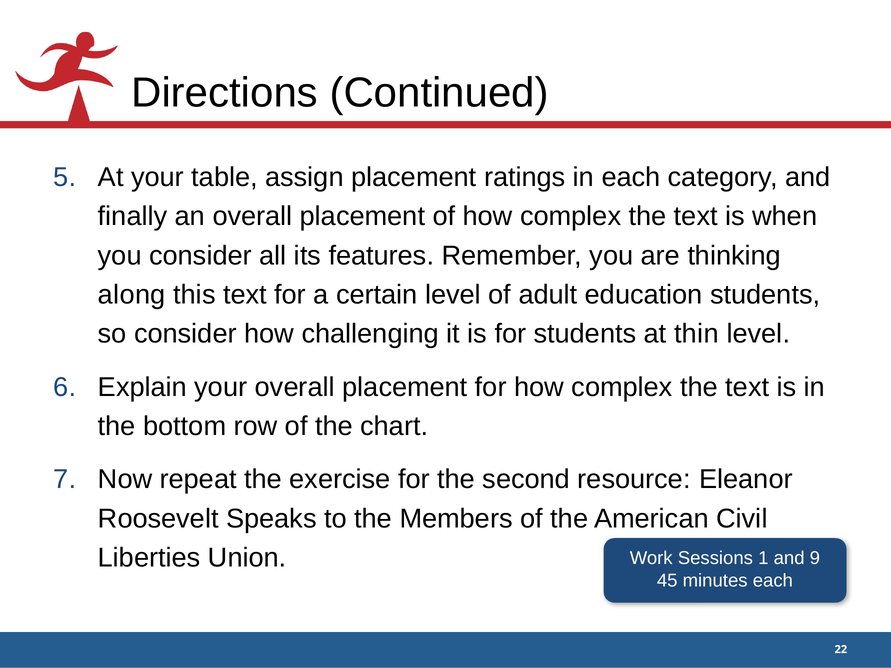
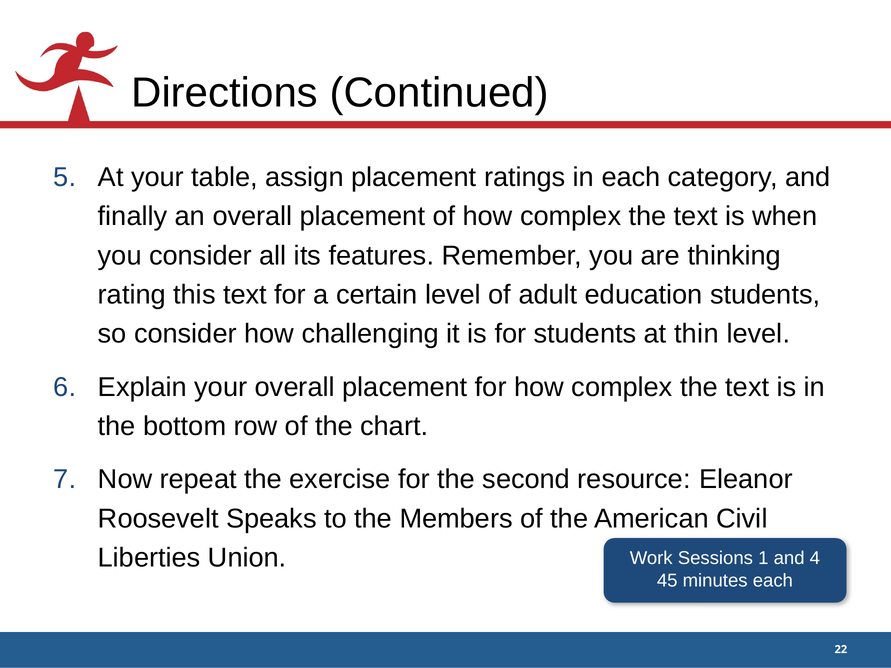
along: along -> rating (132, 295)
9: 9 -> 4 (815, 558)
